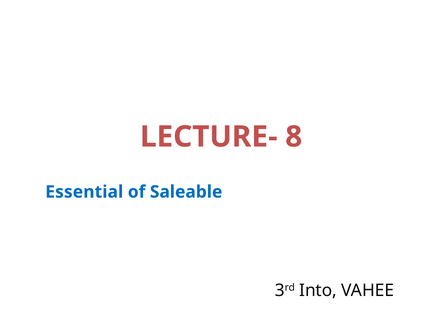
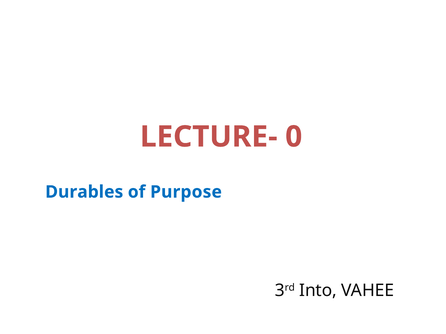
8: 8 -> 0 (294, 137)
Essential: Essential -> Durables (84, 192)
Saleable: Saleable -> Purpose (186, 192)
